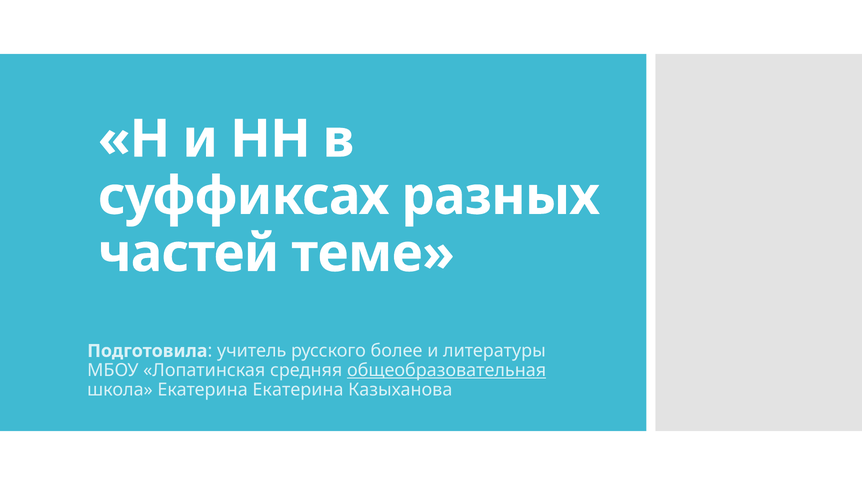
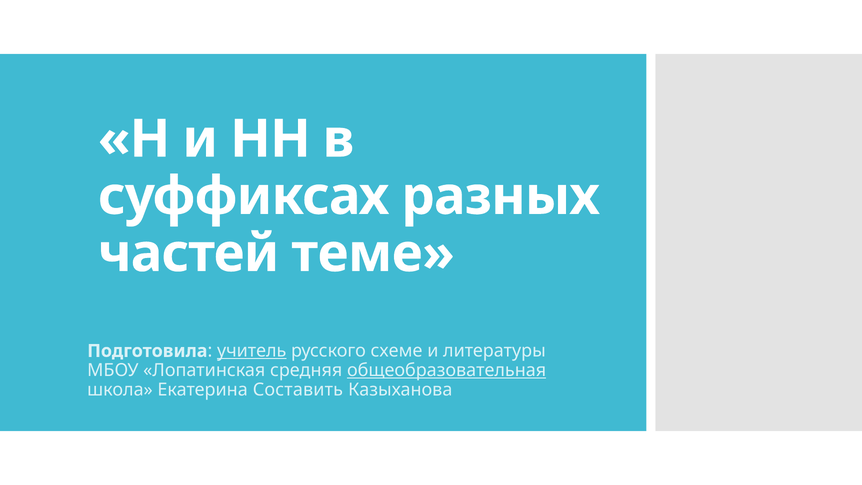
учитель underline: none -> present (252, 351)
более: более -> схеме (397, 351)
Екатерина Екатерина: Екатерина -> Составить (298, 390)
